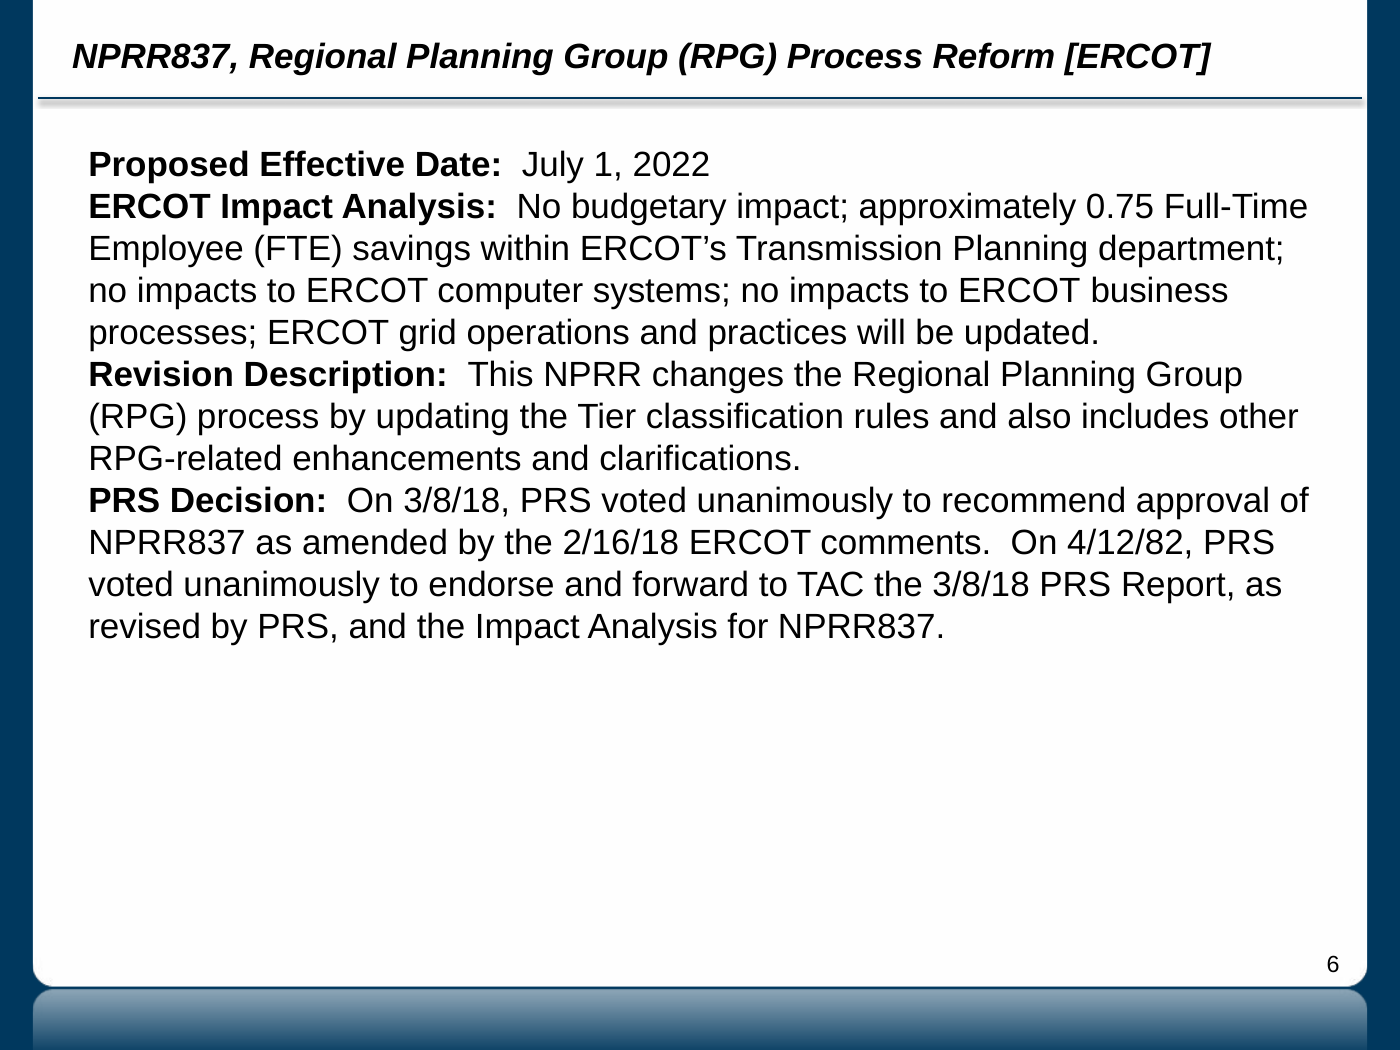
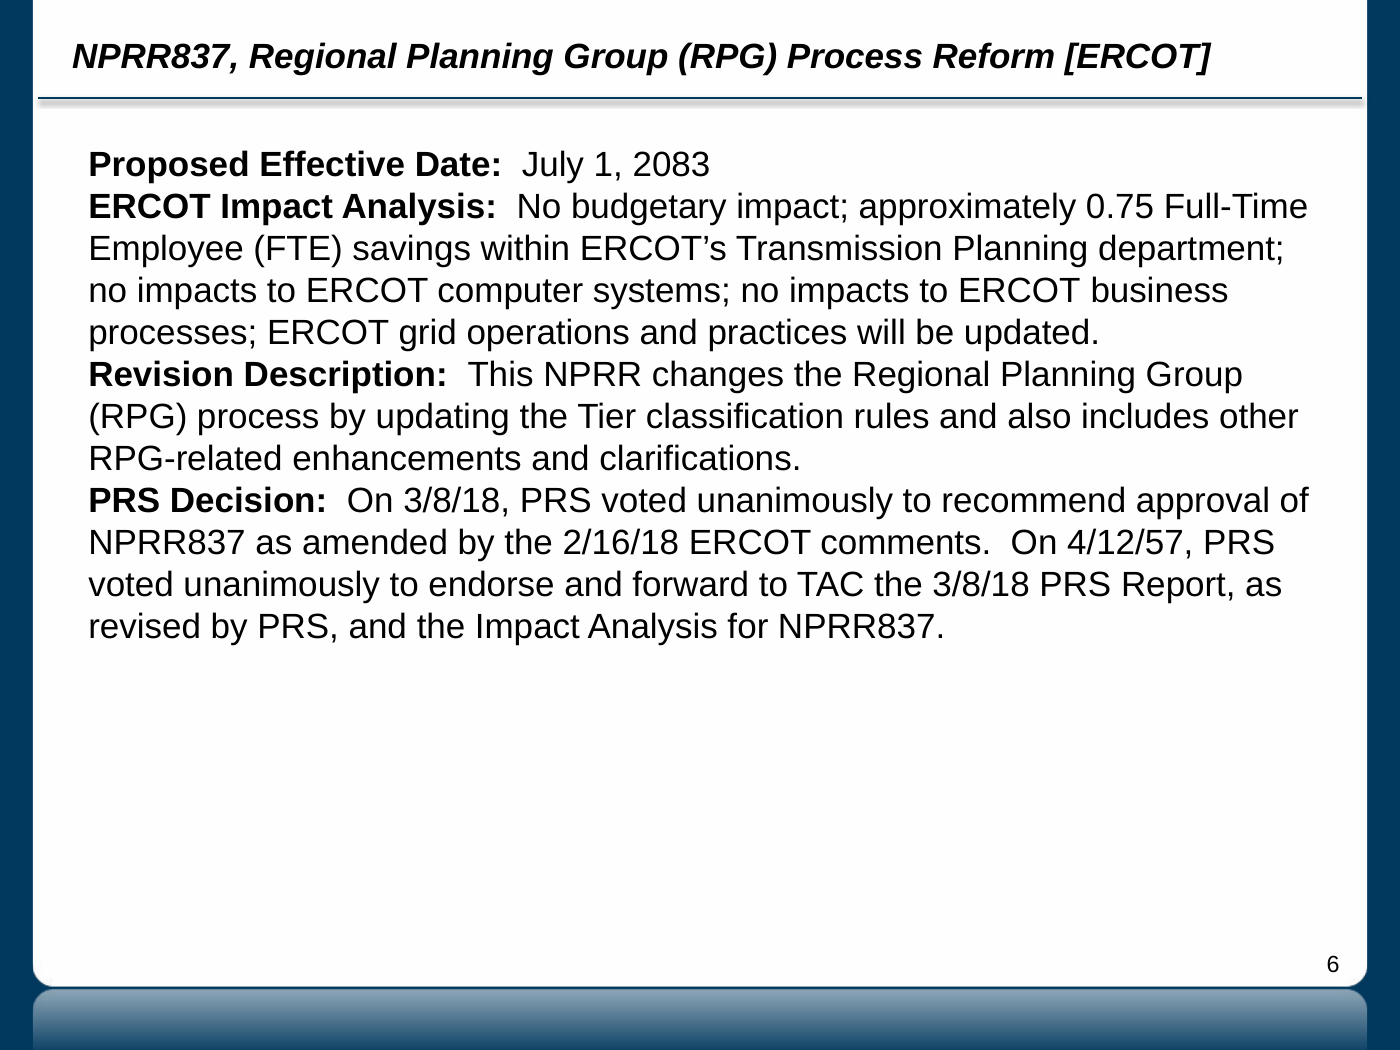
2022: 2022 -> 2083 (671, 165)
4/12/82: 4/12/82 -> 4/12/57 (1130, 543)
